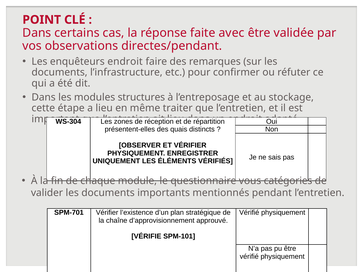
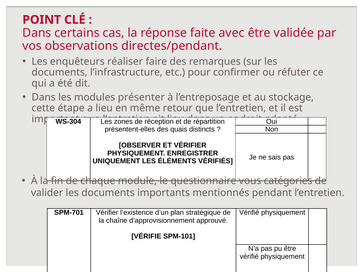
enquêteurs endroit: endroit -> réaliser (125, 62)
structures: structures -> présenter (141, 97)
traiter: traiter -> retour (178, 108)
